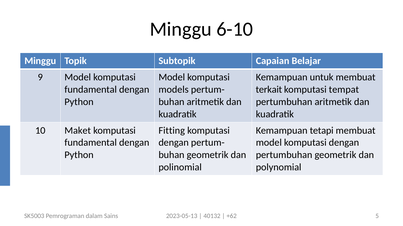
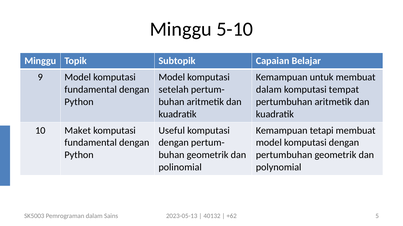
6-10: 6-10 -> 5-10 (235, 29)
models: models -> setelah (174, 90)
terkait: terkait -> dalam (269, 90)
Fitting: Fitting -> Useful (172, 131)
